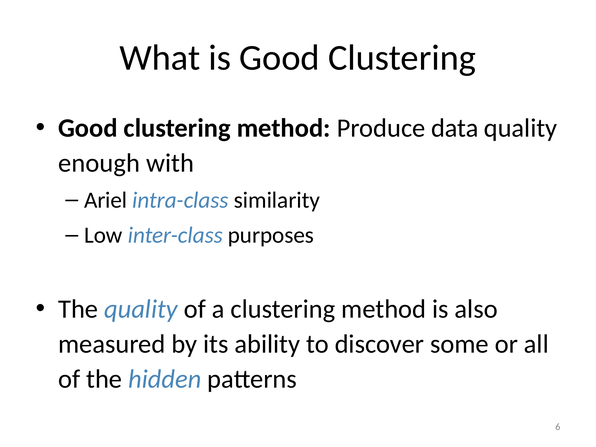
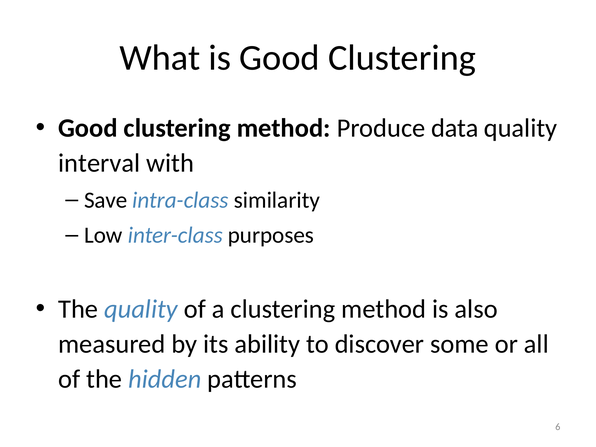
enough: enough -> interval (99, 163)
Ariel: Ariel -> Save (106, 200)
